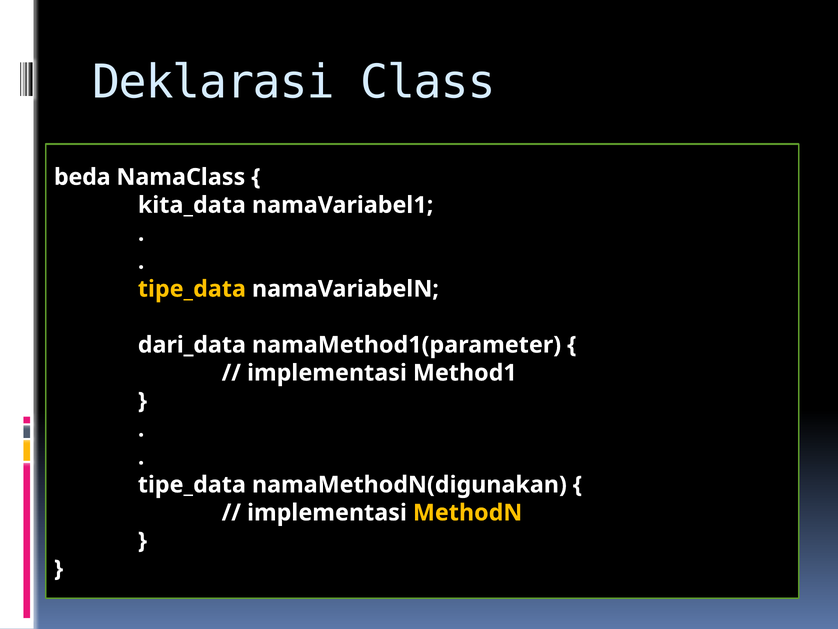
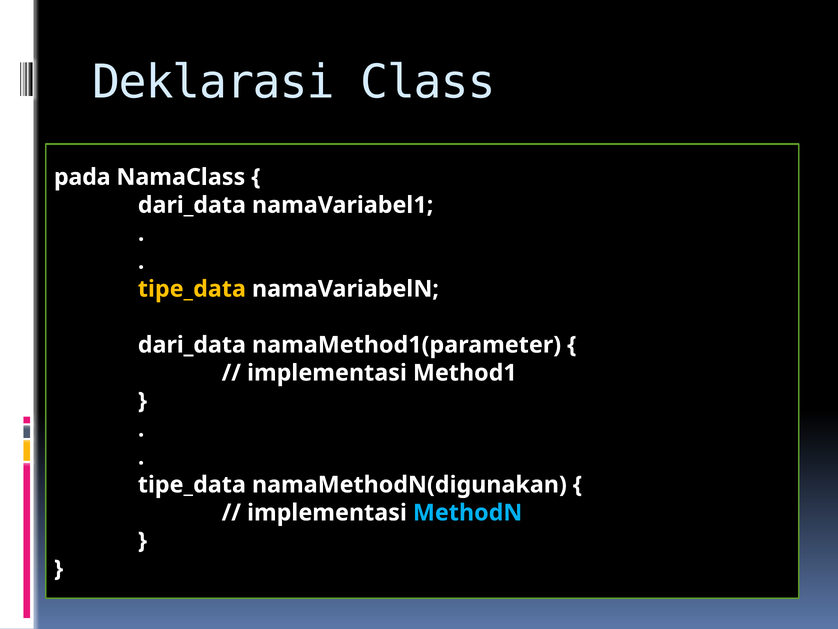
beda: beda -> pada (82, 177)
kita_data: kita_data -> dari_data (192, 205)
MethodN colour: yellow -> light blue (468, 512)
